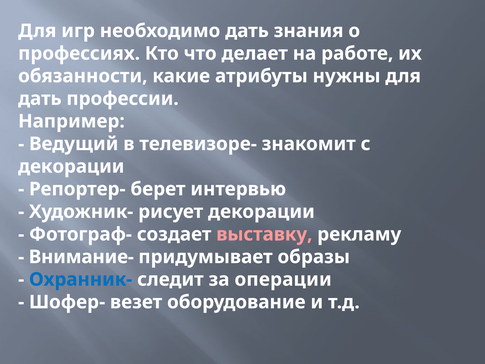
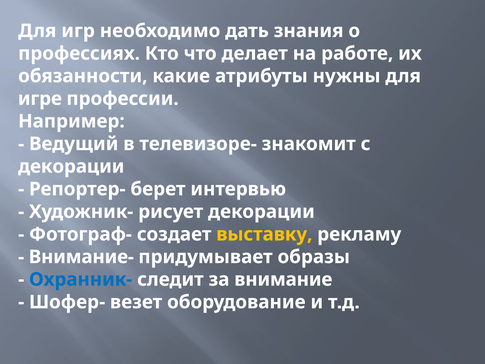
дать: дать -> игре (40, 99)
выставку colour: pink -> yellow (264, 234)
операции: операции -> внимание (283, 279)
